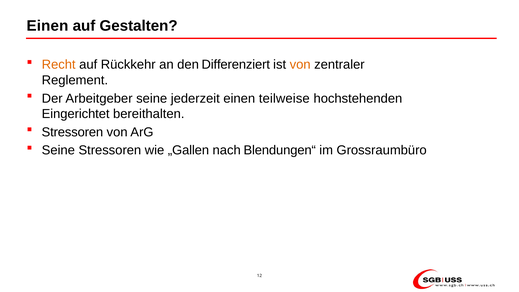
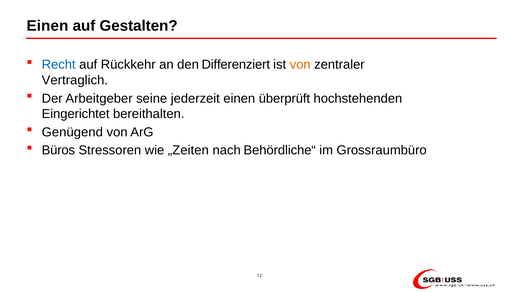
Recht colour: orange -> blue (59, 65)
Reglement: Reglement -> Vertraglich (75, 80)
teilweise: teilweise -> überprüft (284, 98)
Stressoren: Stressoren -> Genügend (72, 132)
Seine: Seine -> Büros (58, 150)
„Gallen: „Gallen -> „Zeiten (188, 150)
Blendungen“: Blendungen“ -> Behördliche“ (280, 150)
